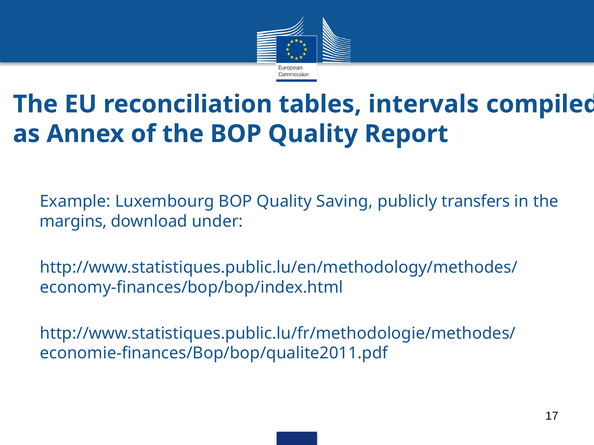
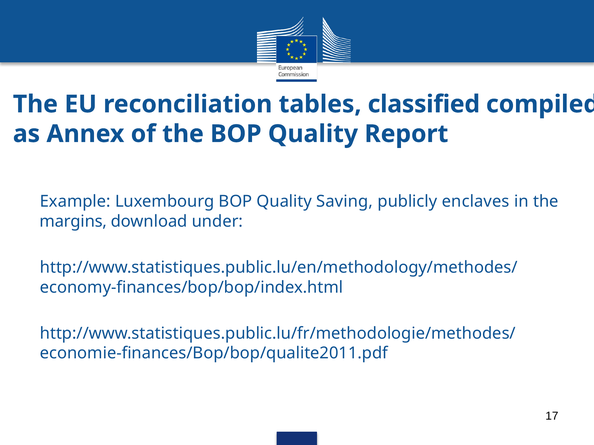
intervals: intervals -> classified (424, 104)
transfers: transfers -> enclaves (476, 202)
